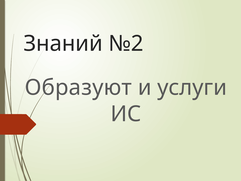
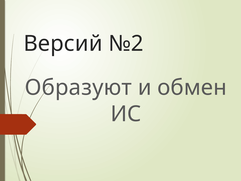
Знаний: Знаний -> Версий (63, 44)
услуги: услуги -> обмен (192, 87)
